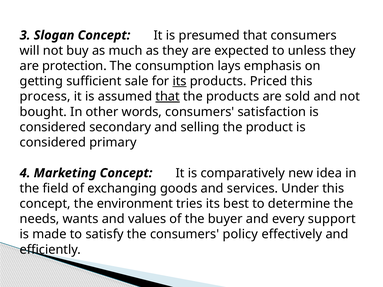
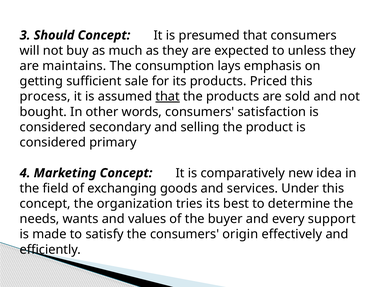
Slogan: Slogan -> Should (54, 35)
protection: protection -> maintains (74, 66)
its underline: present -> none (180, 81)
environment: environment -> organization (135, 204)
policy: policy -> origin (240, 234)
